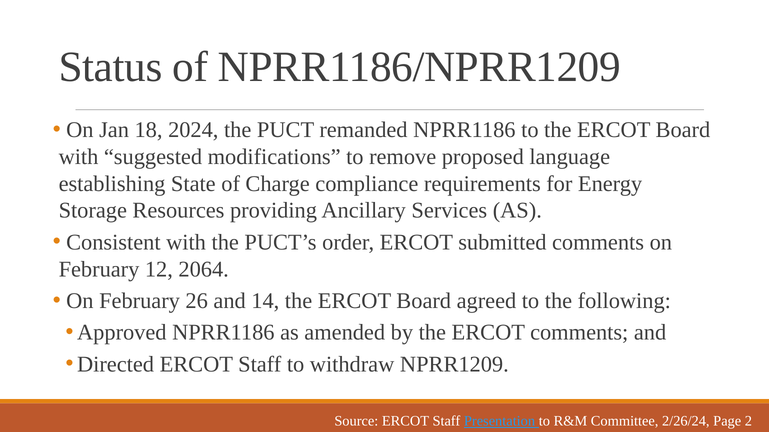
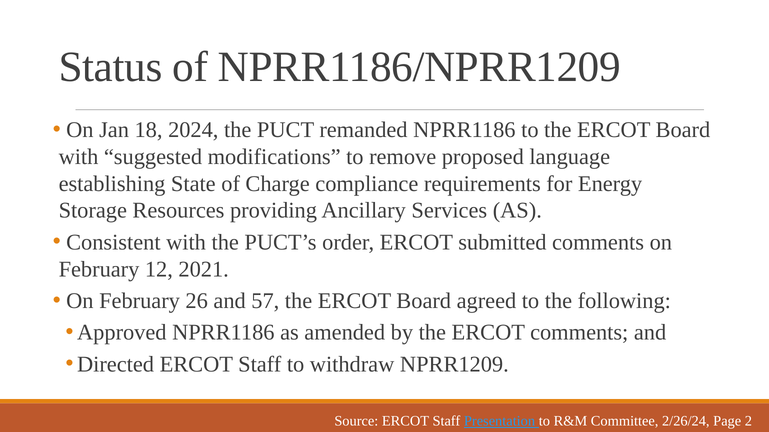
2064: 2064 -> 2021 (204, 270)
14: 14 -> 57 (265, 301)
